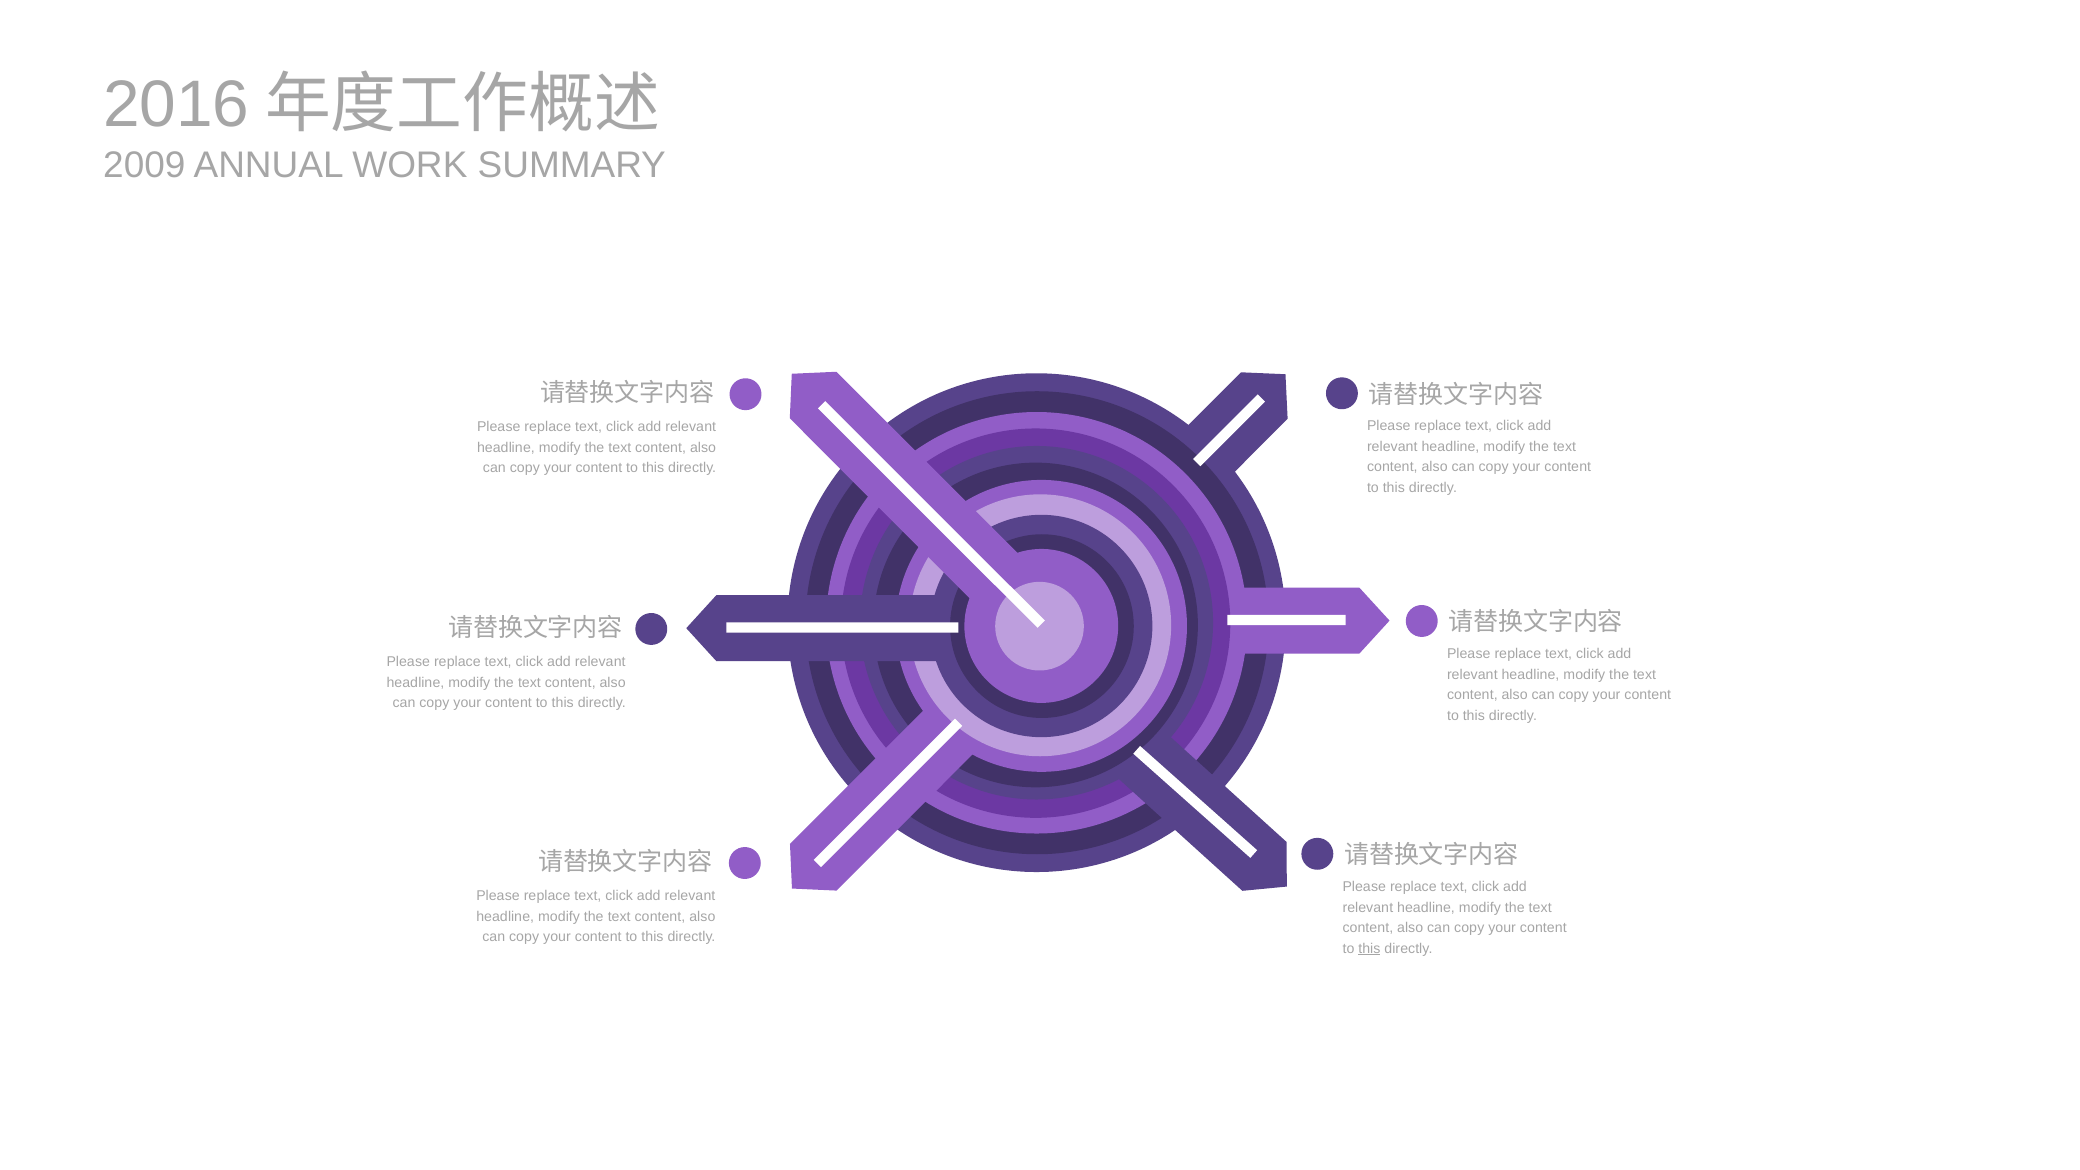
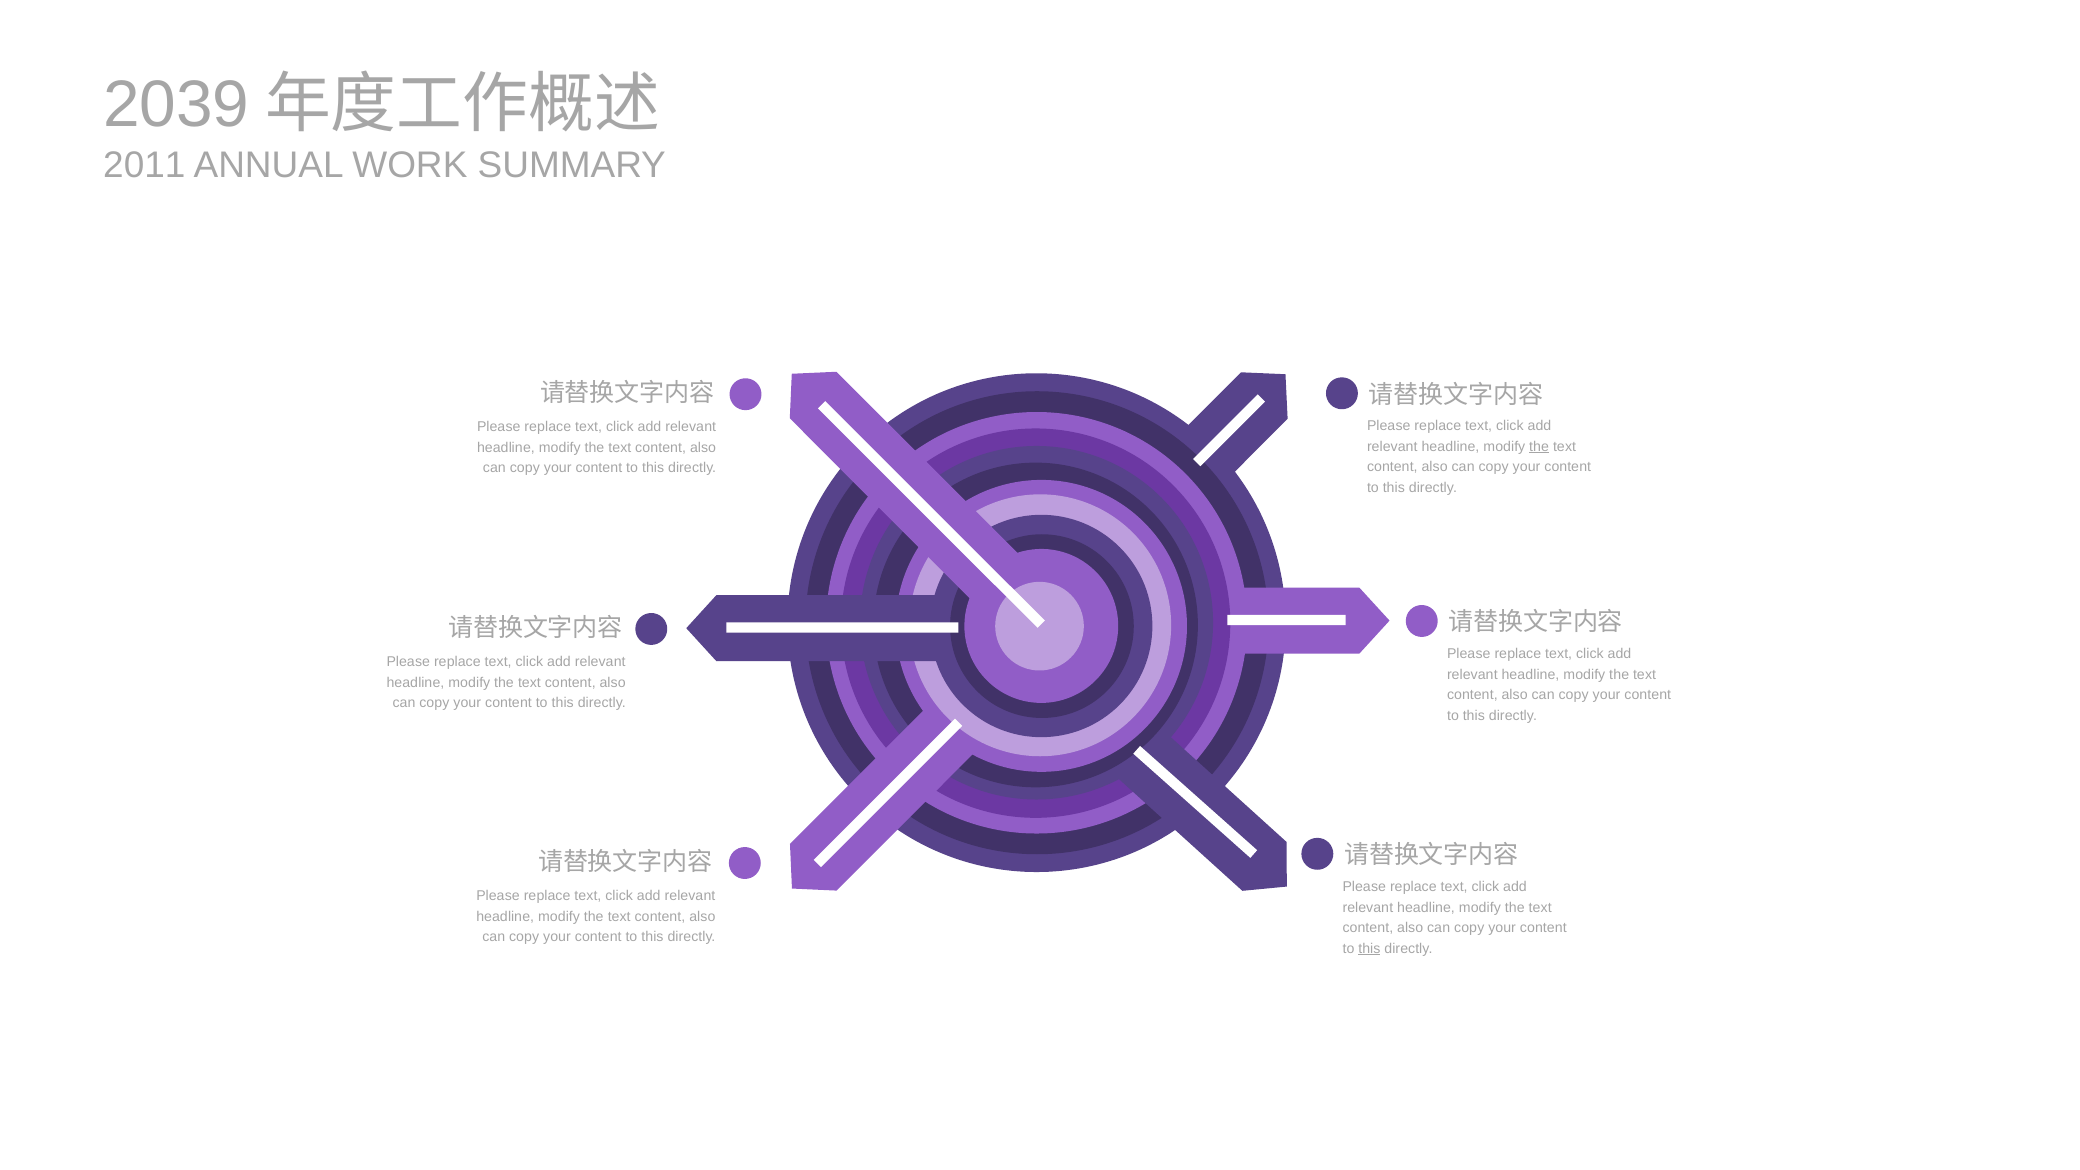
2016: 2016 -> 2039 (176, 105)
2009: 2009 -> 2011 (144, 166)
the underline: none -> present (1539, 447)
